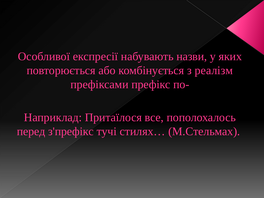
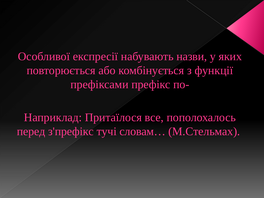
реалізм: реалізм -> функції (214, 70)
стилях…: стилях… -> словам… (143, 132)
